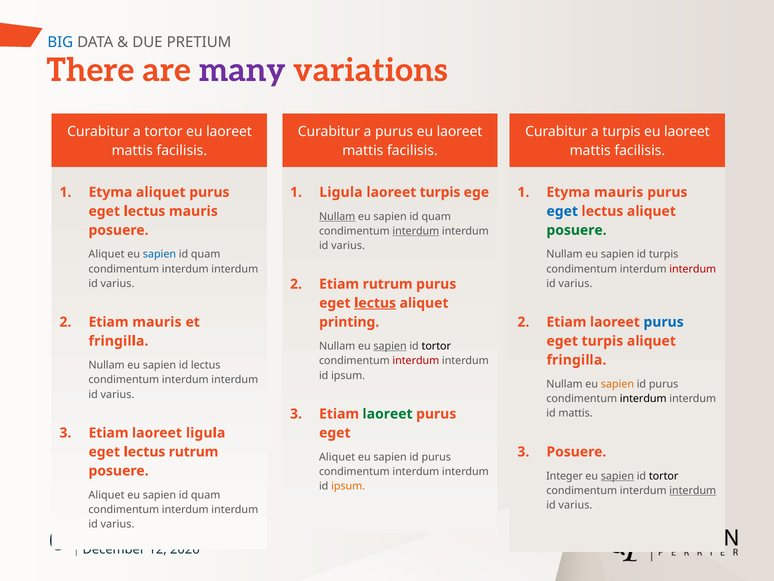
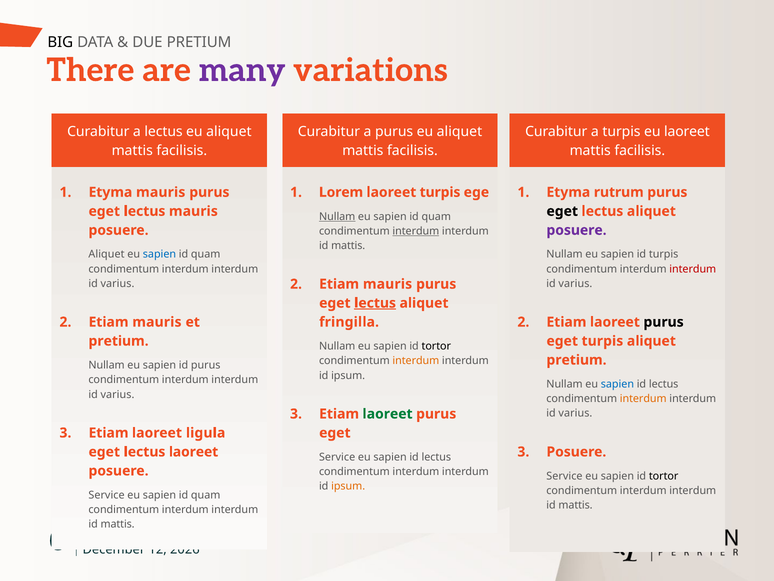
BIG colour: blue -> black (60, 42)
a tortor: tortor -> lectus (164, 131)
laoreet: laoreet -> aliquet (229, 131)
laoreet: laoreet -> aliquet (459, 131)
Etyma aliquet: aliquet -> mauris (161, 192)
Ligula: Ligula -> Lorem (341, 192)
Etyma mauris: mauris -> rutrum (619, 192)
eget colour: blue -> black (562, 211)
posuere colour: green -> purple (577, 230)
varius: varius -> mattis (348, 245)
rutrum: rutrum -> mauris (387, 284)
printing: printing -> fringilla (349, 322)
purus colour: blue -> black (664, 322)
fringilla: fringilla -> pretium (119, 341)
sapien underline: present -> none (390, 346)
fringilla: fringilla -> pretium (577, 360)
interdum colour: red -> orange (416, 361)
id lectus: lectus -> purus (206, 365)
sapien colour: orange -> blue (617, 384)
purus: purus -> lectus (664, 384)
interdum colour: black -> orange (643, 398)
mattis: mattis -> varius (575, 413)
lectus rutrum: rutrum -> laoreet (194, 451)
Aliquet: Aliquet -> Service (337, 457)
purus: purus -> lectus (436, 457)
Integer: Integer -> Service (564, 476)
sapien underline: present -> none (617, 476)
interdum underline: present -> none (693, 490)
Aliquet: Aliquet -> Service (107, 495)
varius: varius -> mattis (576, 505)
varius: varius -> mattis (118, 524)
